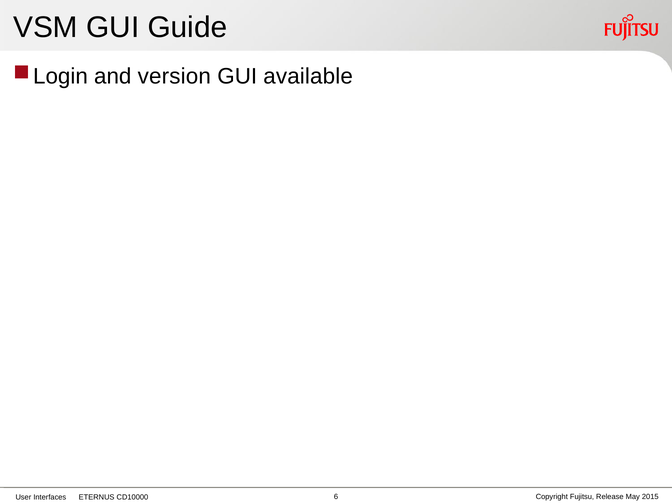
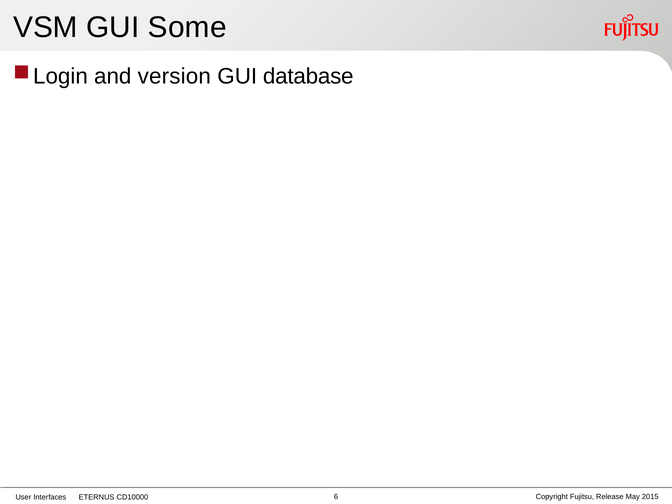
Guide: Guide -> Some (187, 28)
available: available -> database (308, 76)
